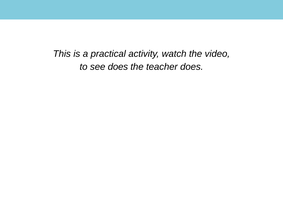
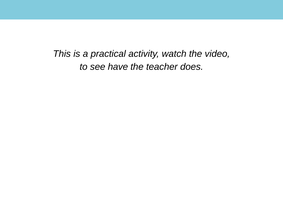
see does: does -> have (118, 67)
